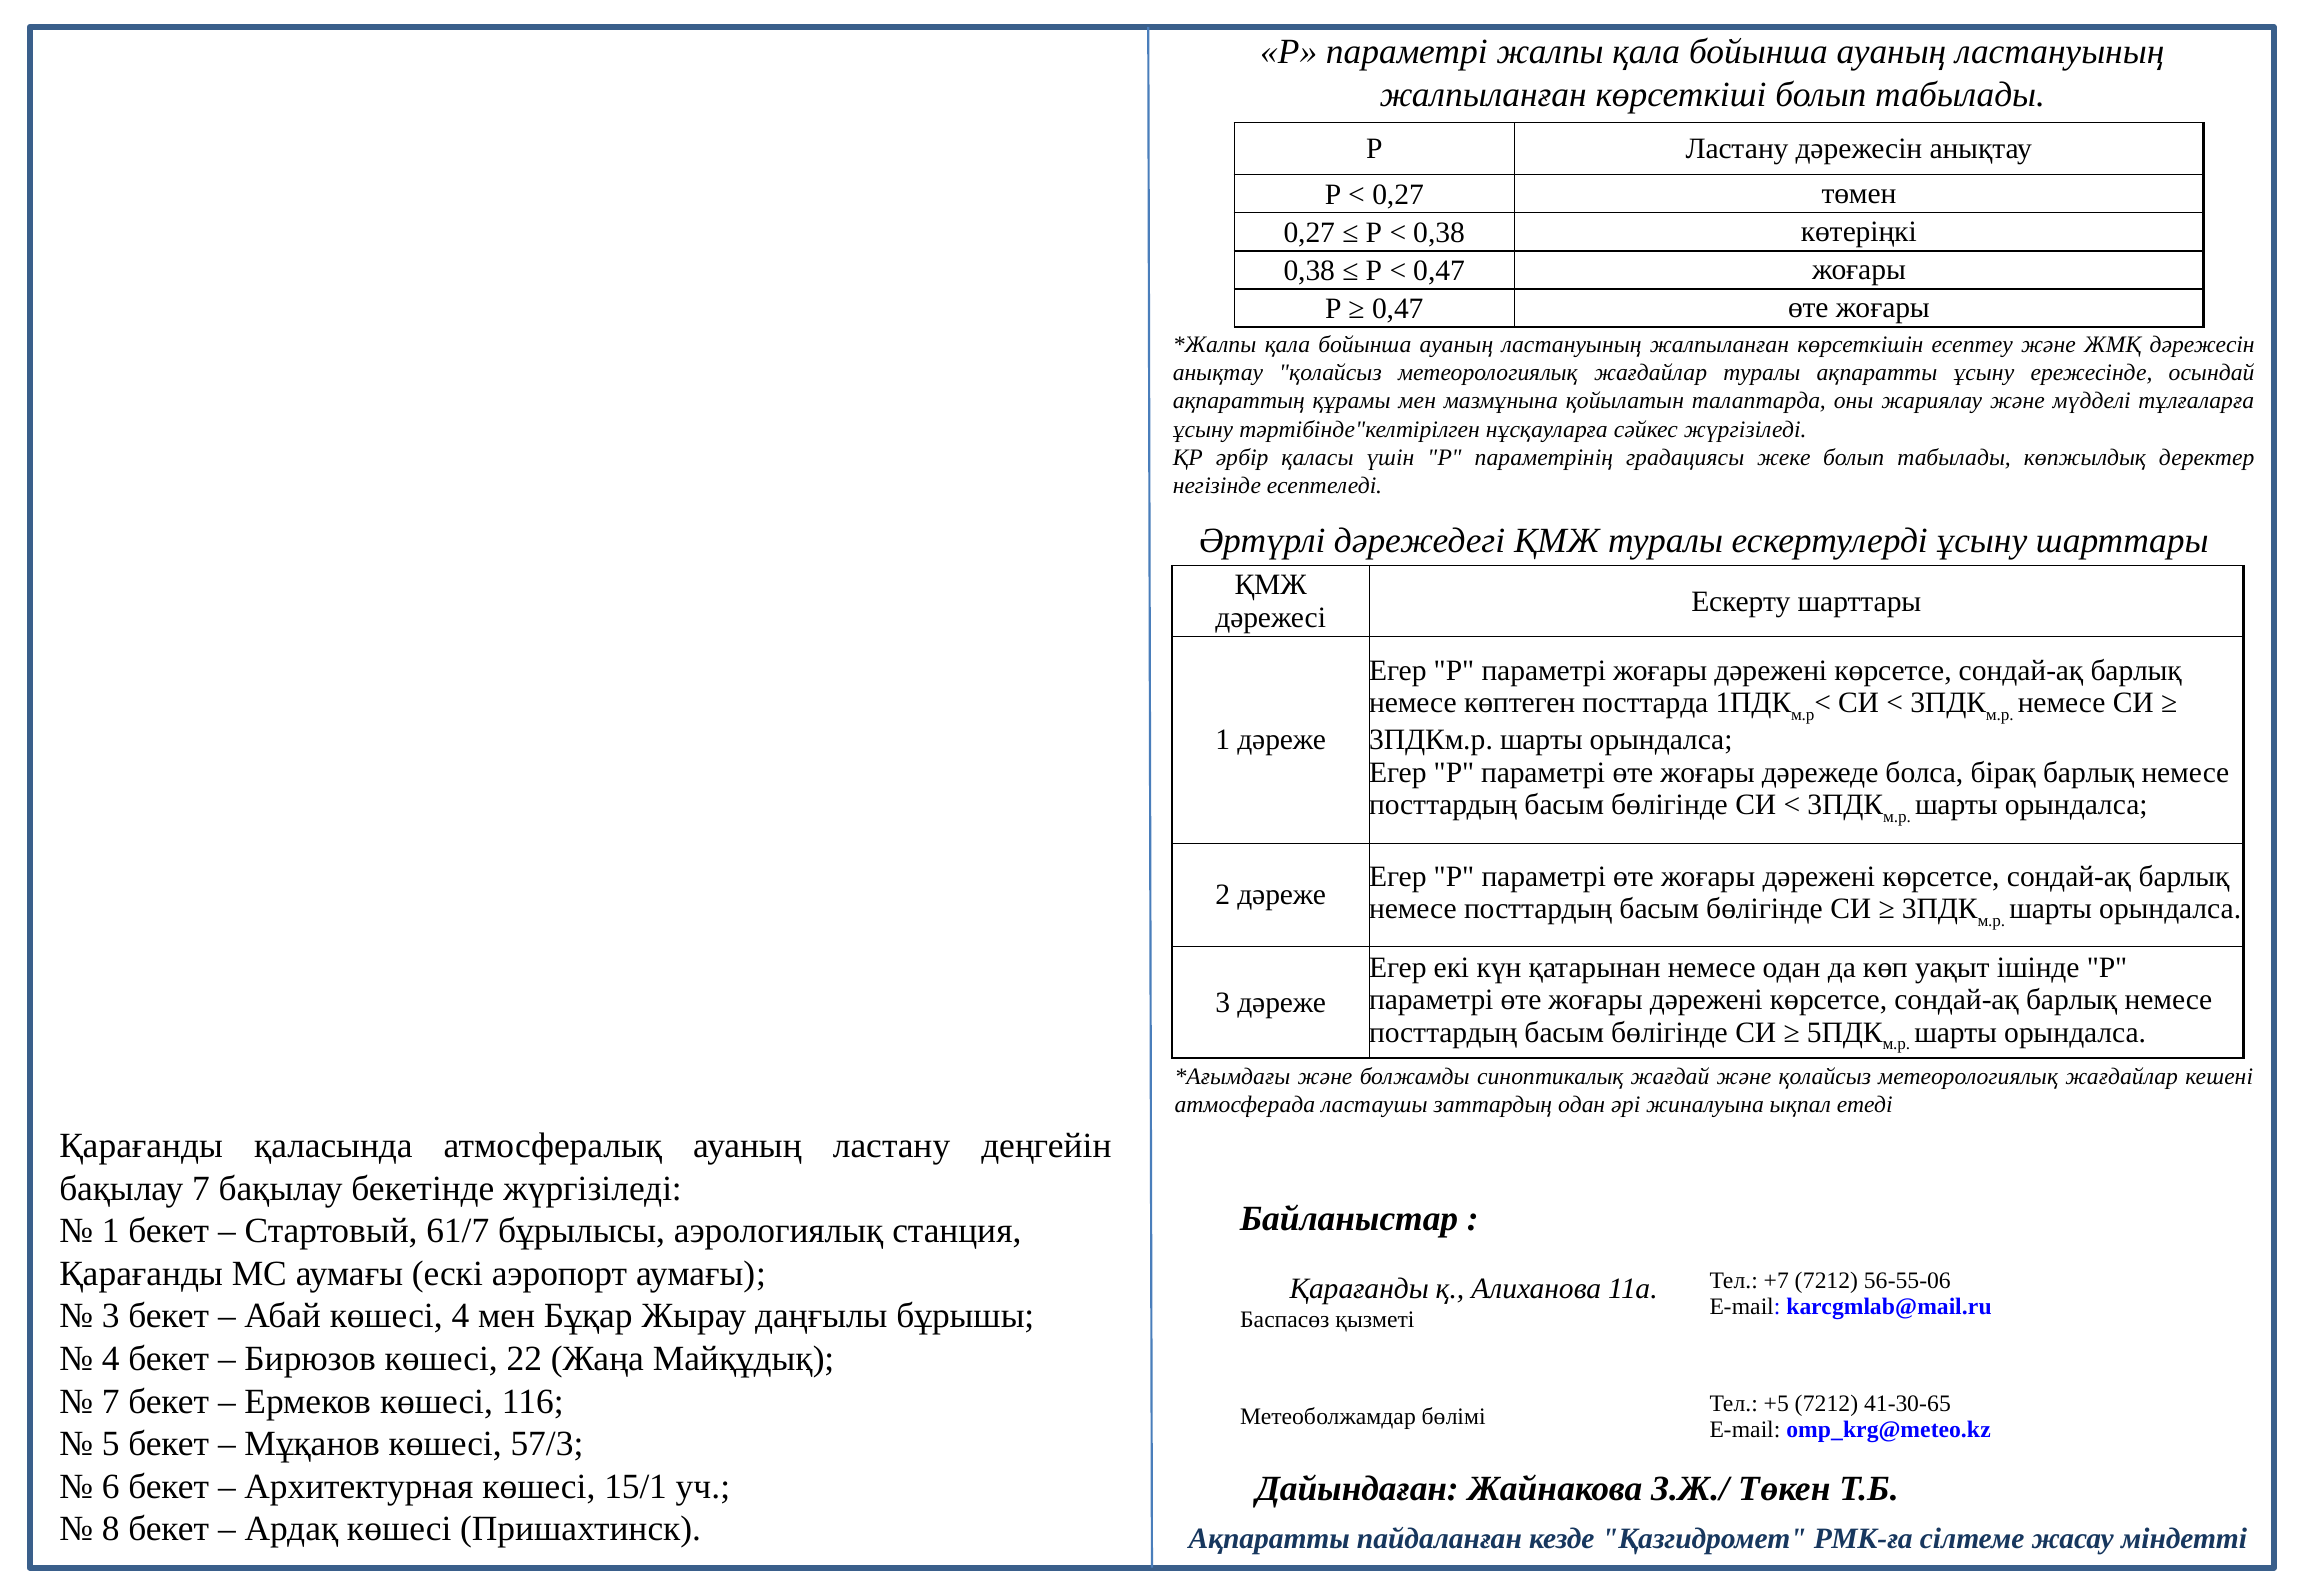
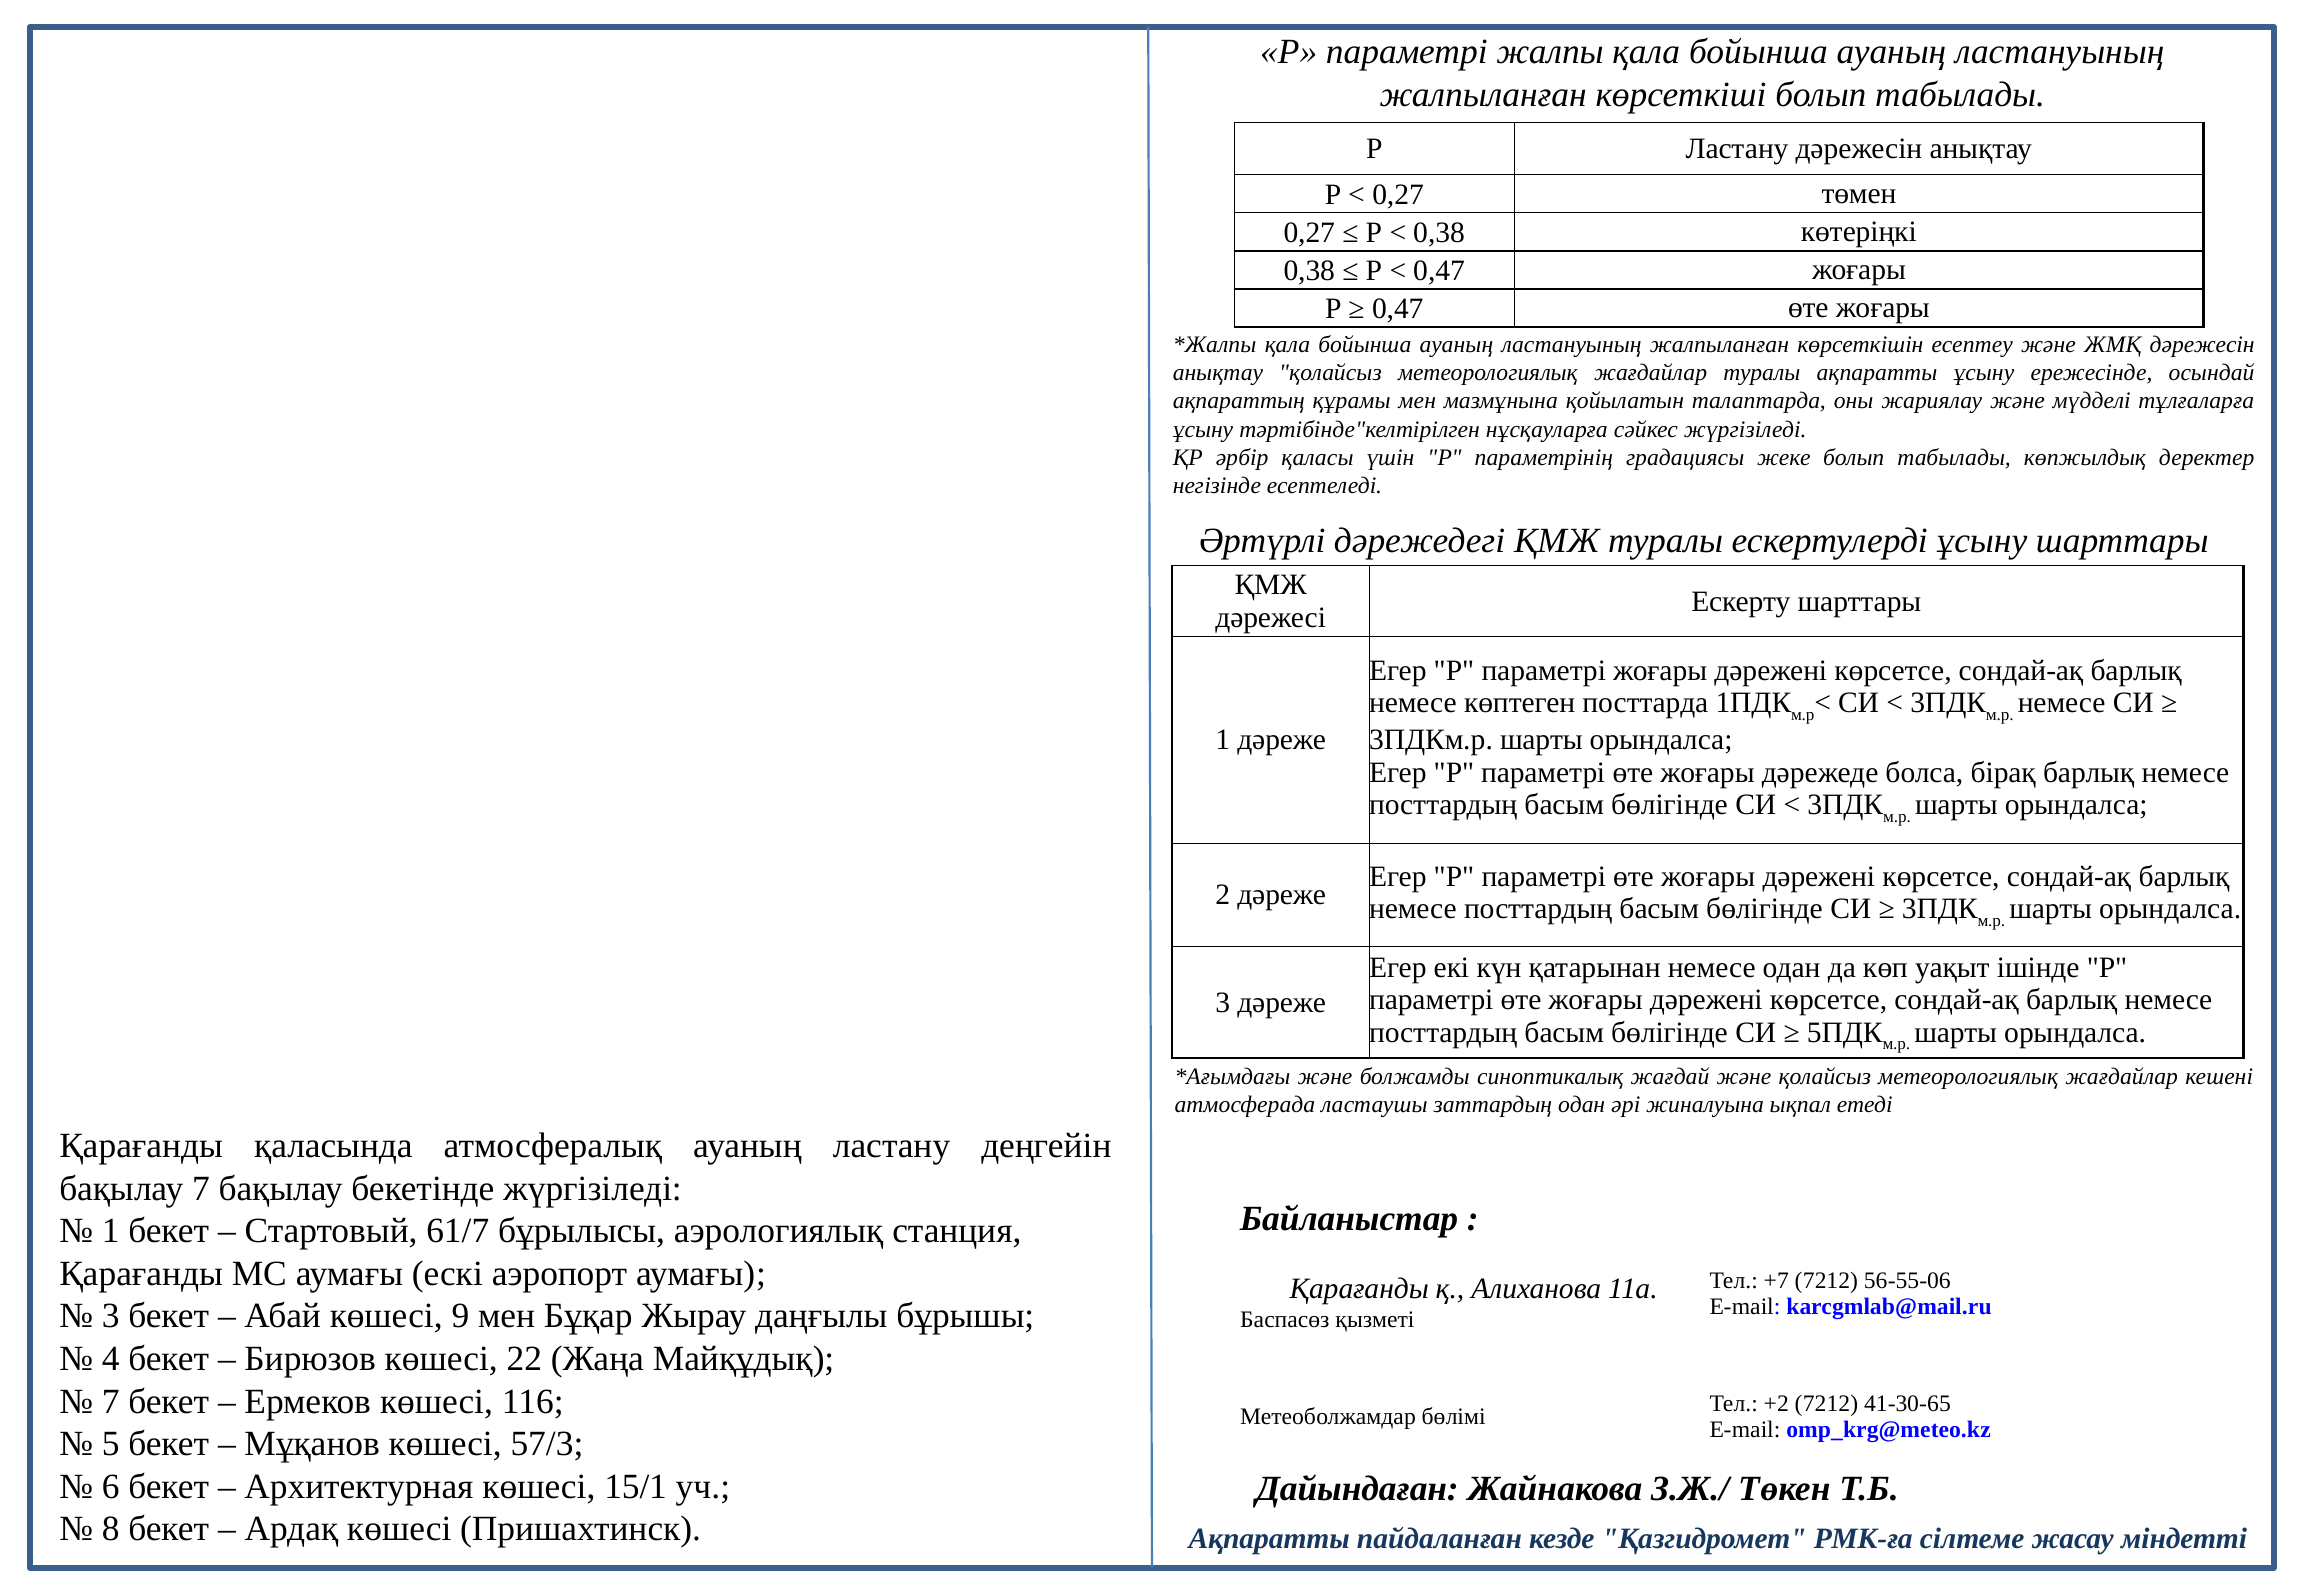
көшесі 4: 4 -> 9 (460, 1316)
+5: +5 -> +2 (1776, 1403)
